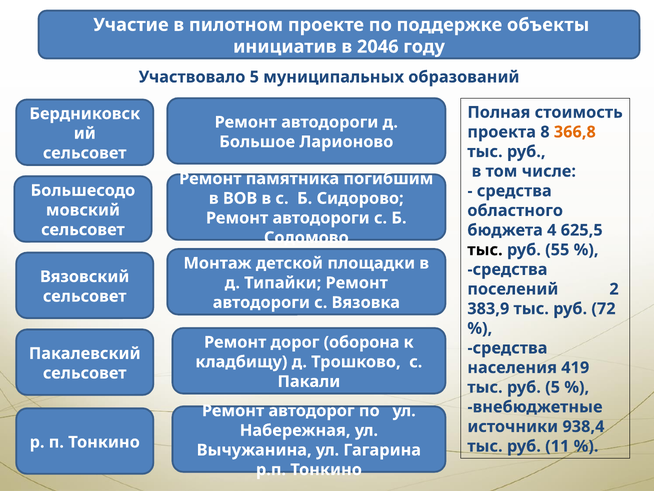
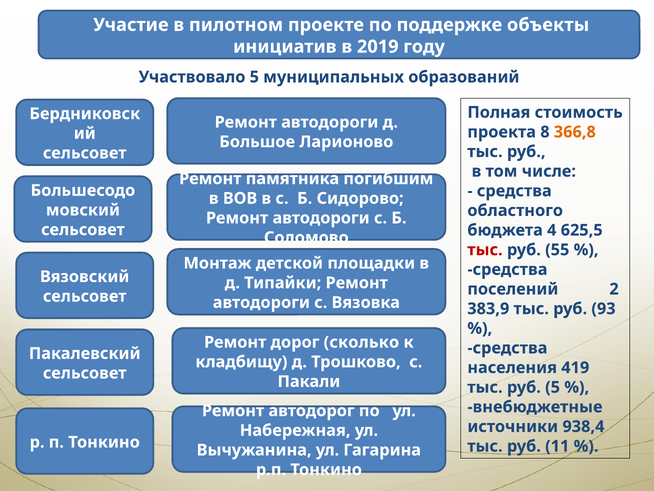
2046: 2046 -> 2019 (378, 47)
тыс colour: black -> red (485, 250)
72: 72 -> 93 (604, 308)
оборона: оборона -> сколько (361, 342)
